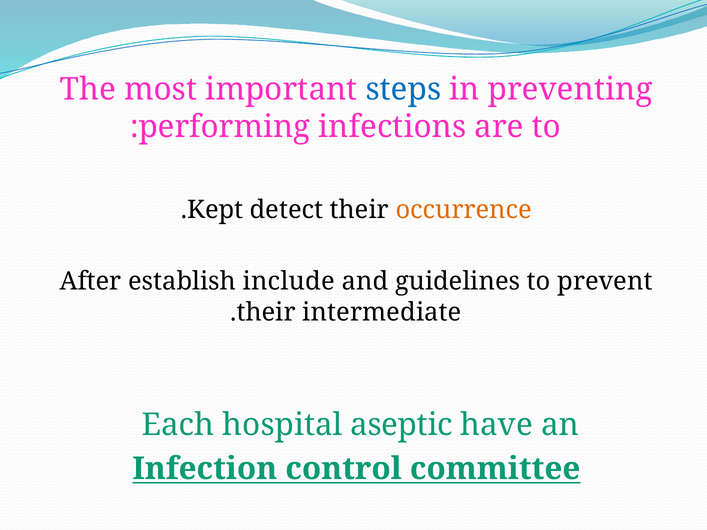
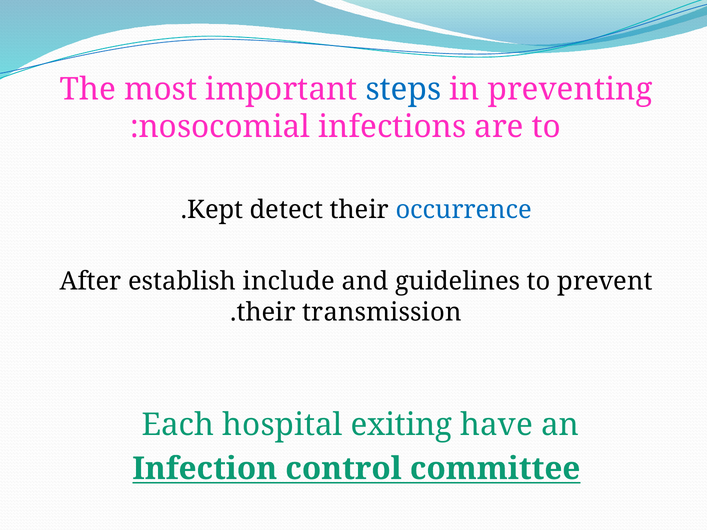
performing: performing -> nosocomial (224, 127)
occurrence colour: orange -> blue (464, 210)
intermediate: intermediate -> transmission (382, 312)
aseptic: aseptic -> exiting (402, 425)
